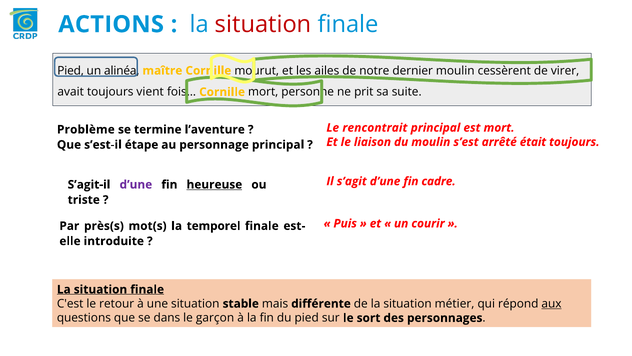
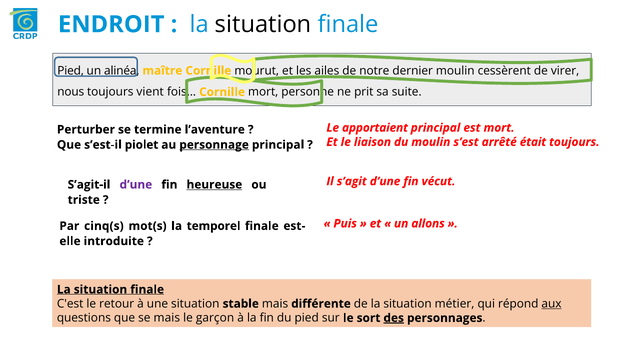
ACTIONS: ACTIONS -> ENDROIT (111, 24)
situation colour: red -> black (263, 24)
avait: avait -> nous (71, 92)
rencontrait: rencontrait -> apportaient (375, 128)
Problème: Problème -> Perturber (86, 129)
étape: étape -> piolet (142, 145)
personnage underline: none -> present (214, 145)
cadre: cadre -> vécut (438, 181)
courir: courir -> allons (428, 223)
près(s: près(s -> cinq(s (104, 226)
se dans: dans -> mais (167, 318)
des underline: none -> present (394, 318)
